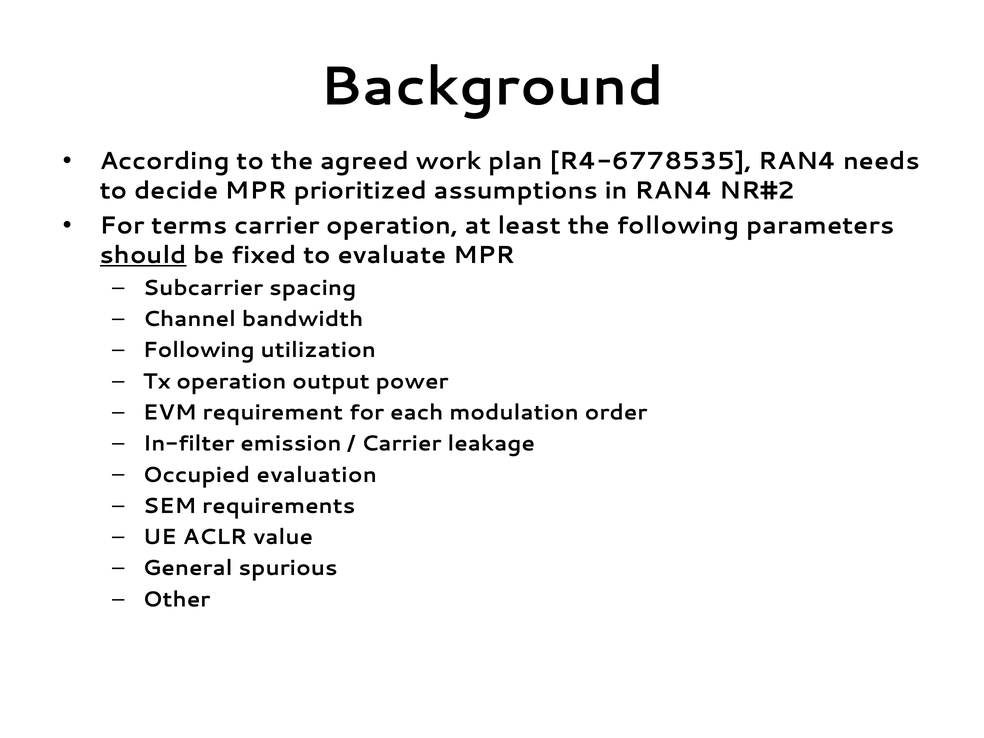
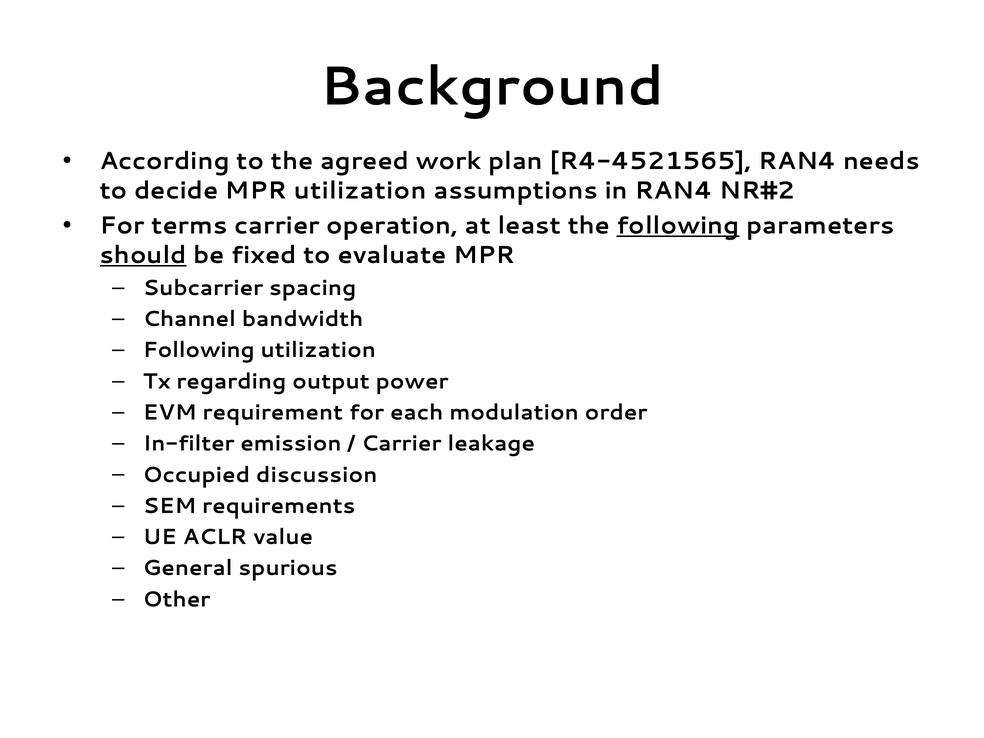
R4-6778535: R4-6778535 -> R4-4521565 (651, 161)
MPR prioritized: prioritized -> utilization (360, 191)
following underline: none -> present (678, 226)
Tx operation: operation -> regarding (231, 381)
evaluation: evaluation -> discussion (317, 475)
